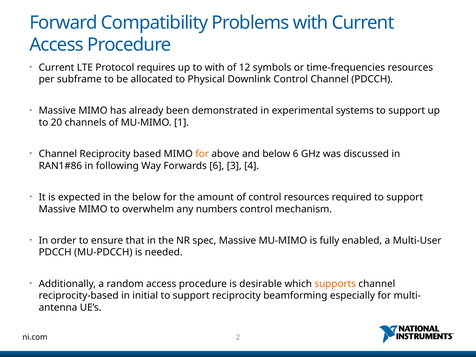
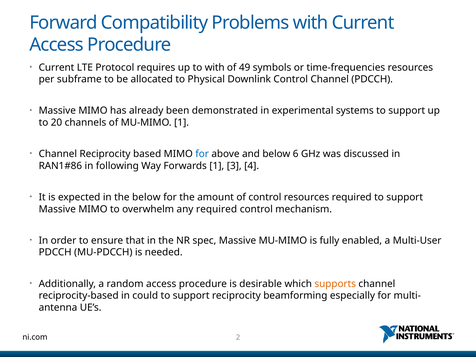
12: 12 -> 49 (245, 67)
for colour: orange -> blue (202, 154)
Forwards 6: 6 -> 1 (217, 166)
any numbers: numbers -> required (217, 209)
initial: initial -> could (145, 296)
